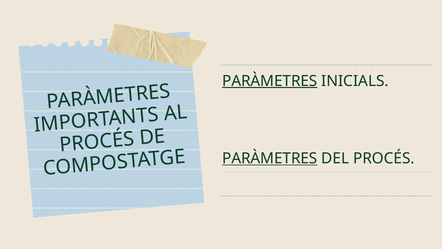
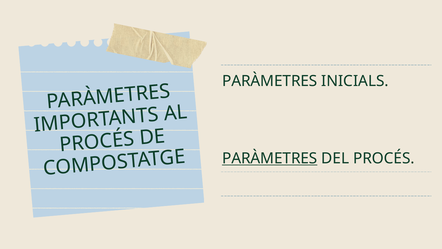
PARÀMETRES underline: present -> none (270, 81)
